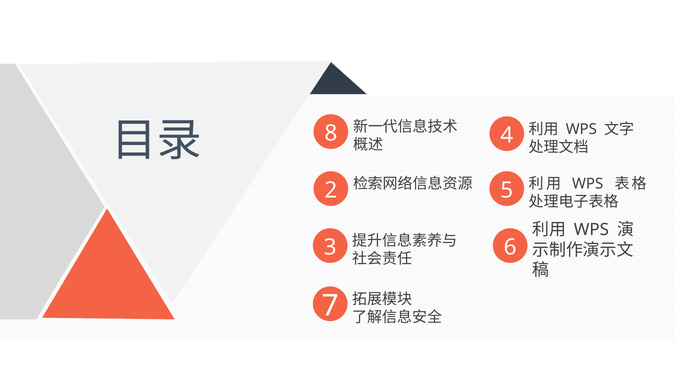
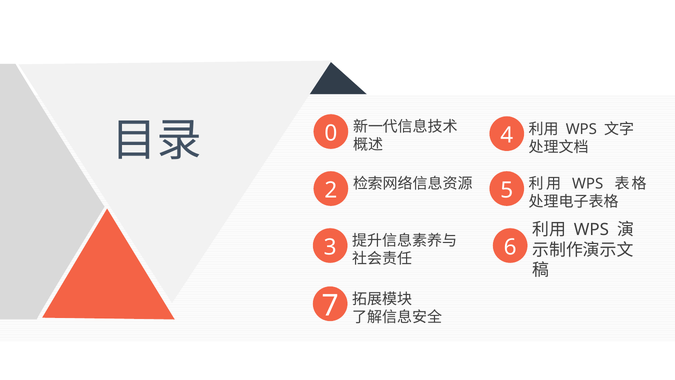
8: 8 -> 0 (331, 133)
